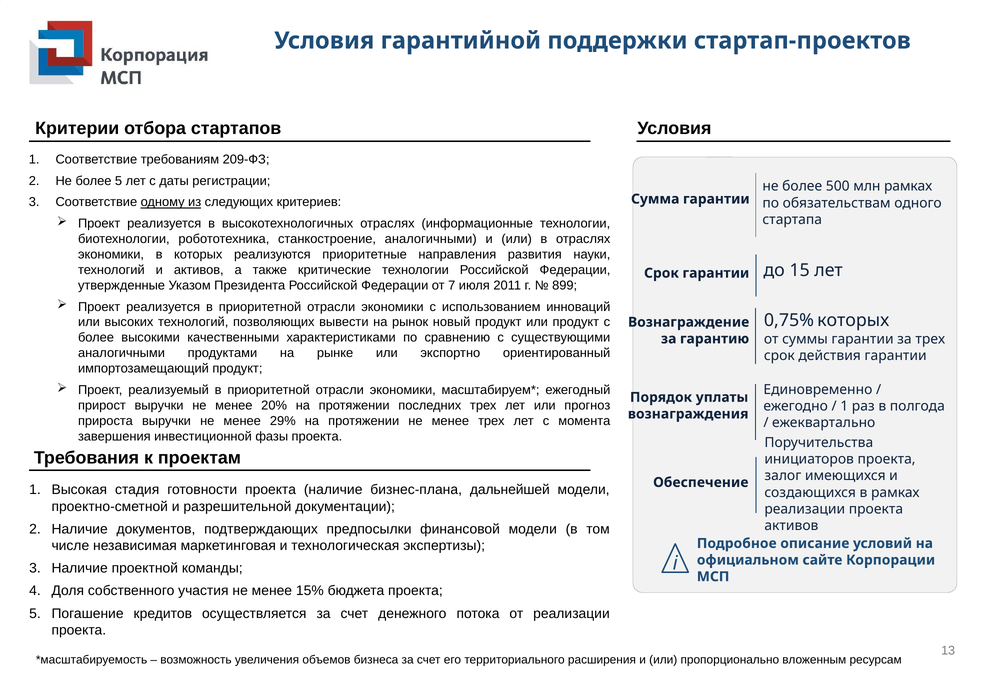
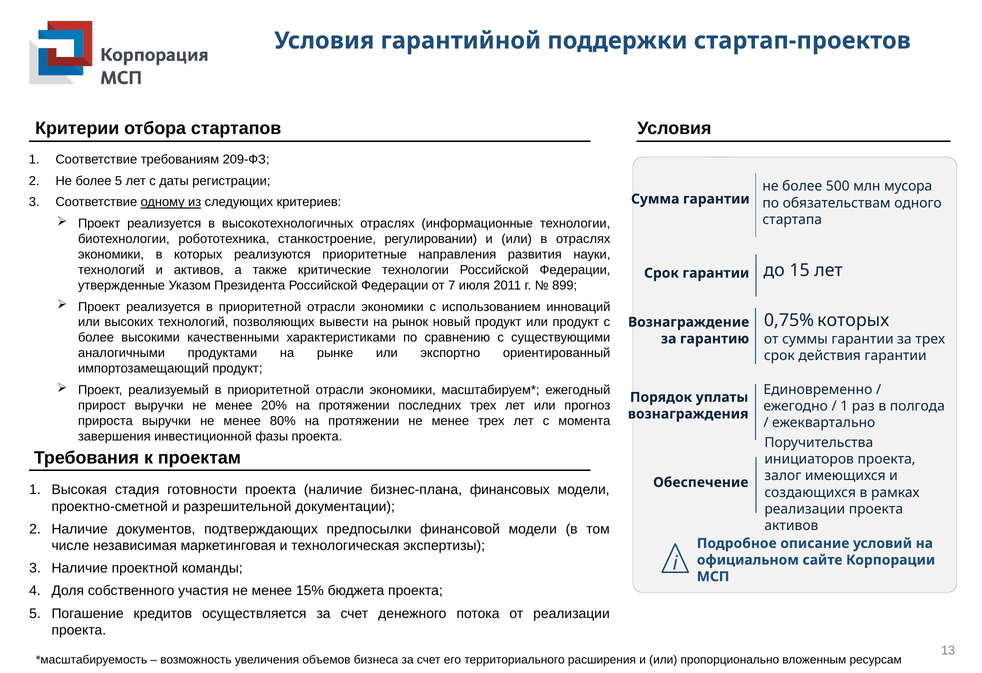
млн рамках: рамках -> мусора (908, 186)
станкостроение аналогичными: аналогичными -> регулировании (431, 239)
29%: 29% -> 80% (283, 421)
дальнейшей: дальнейшей -> финансовых (510, 490)
